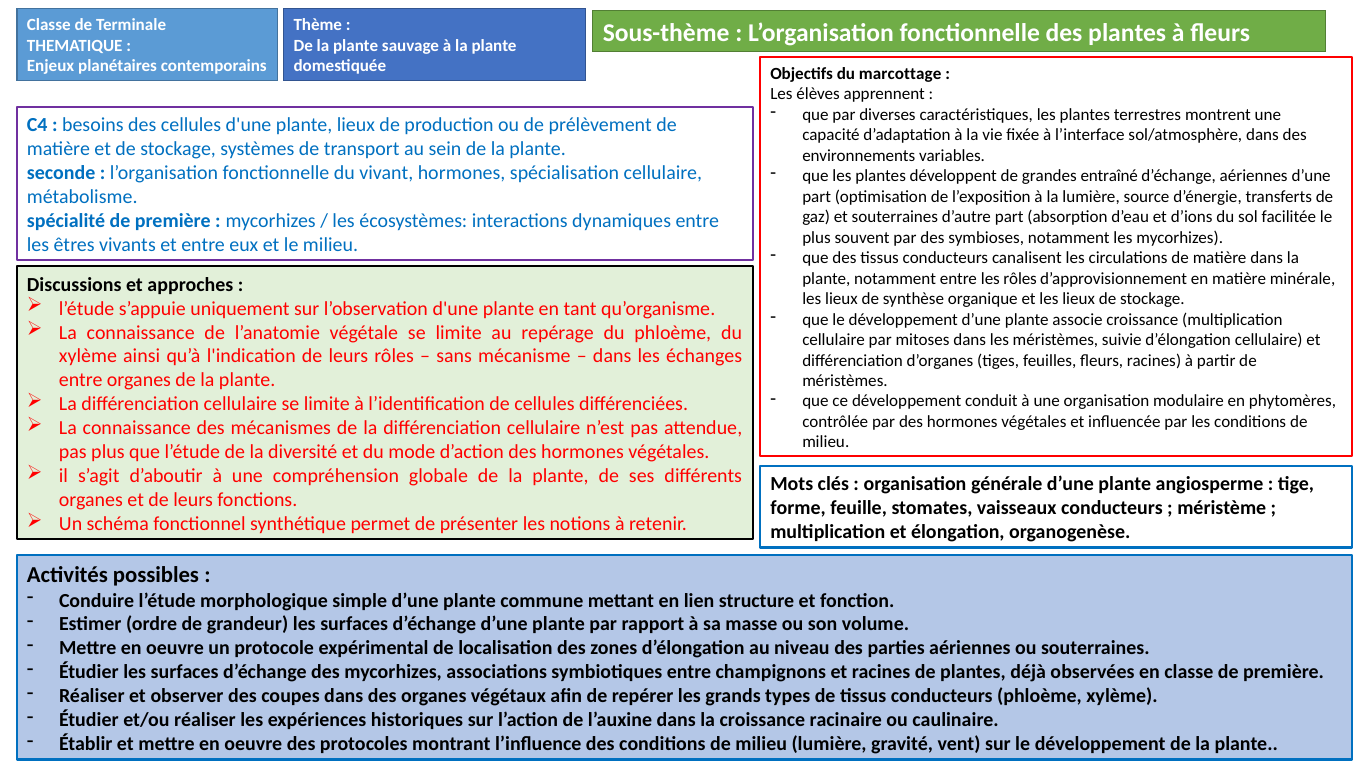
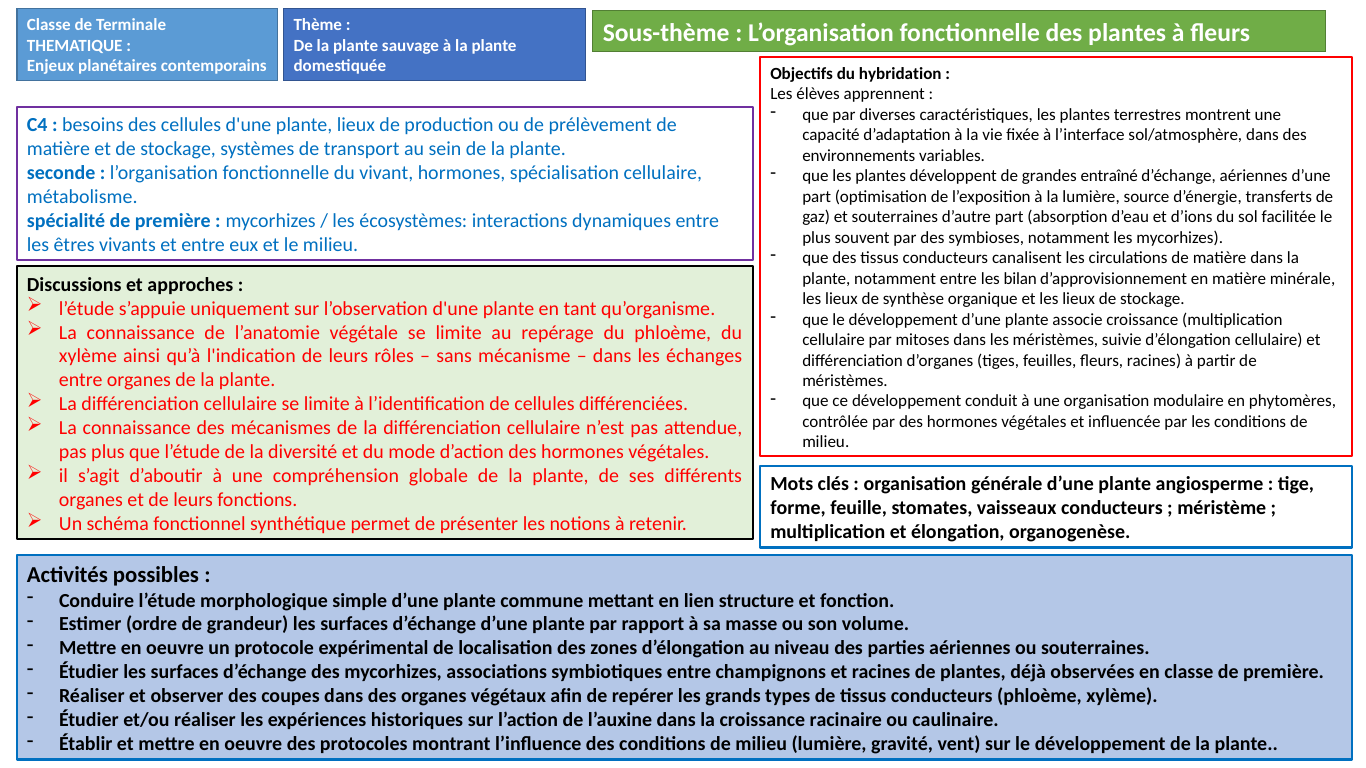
marcottage: marcottage -> hybridation (900, 74)
les rôles: rôles -> bilan (1020, 279)
